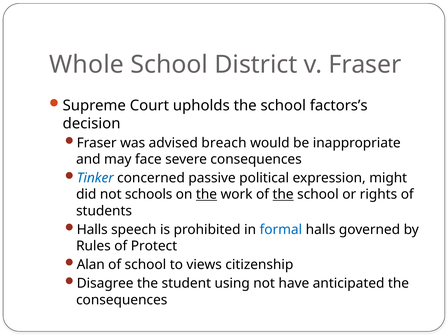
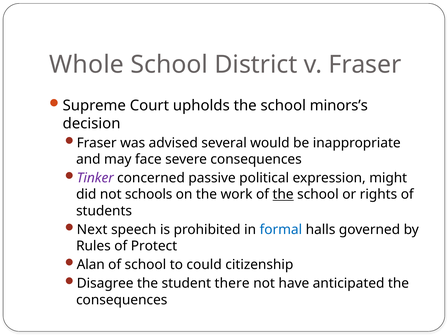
factors’s: factors’s -> minors’s (339, 106)
breach: breach -> several (224, 143)
Tinker colour: blue -> purple (95, 178)
the underline: present -> none (207, 194)
Halls: Halls -> Next (92, 230)
views: views -> could (204, 265)
using: using -> there (232, 283)
